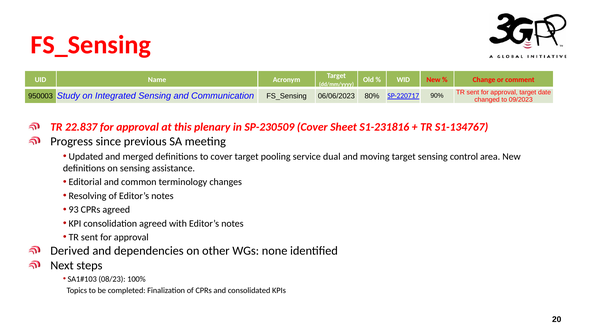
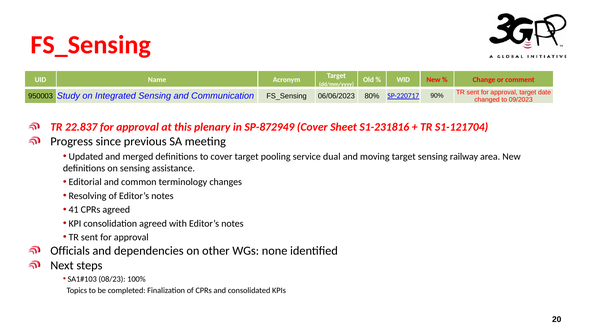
SP-230509: SP-230509 -> SP-872949 (269, 127)
S1-134767: S1-134767 -> S1-121704 (462, 127)
control: control -> railway (464, 157)
93: 93 -> 41 (74, 210)
Derived: Derived -> Officials (70, 251)
